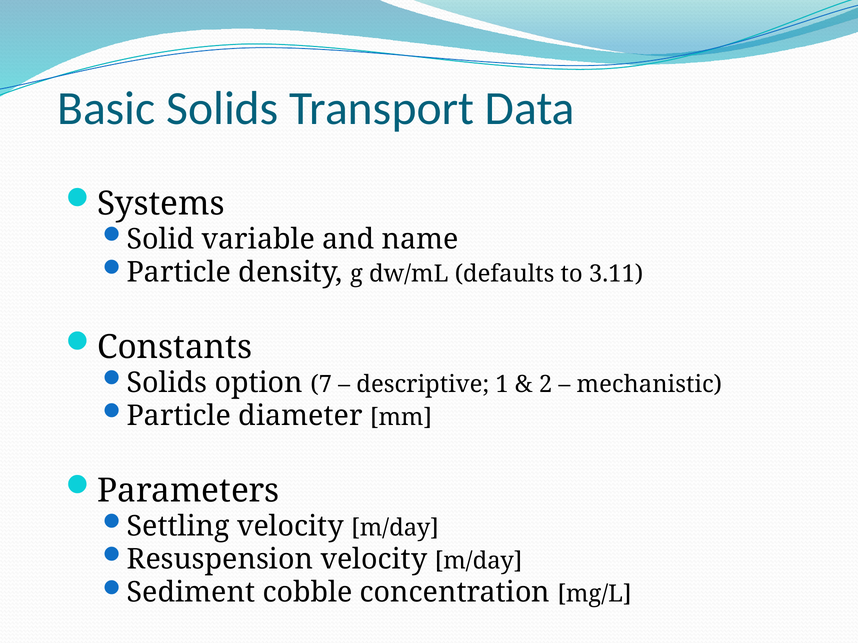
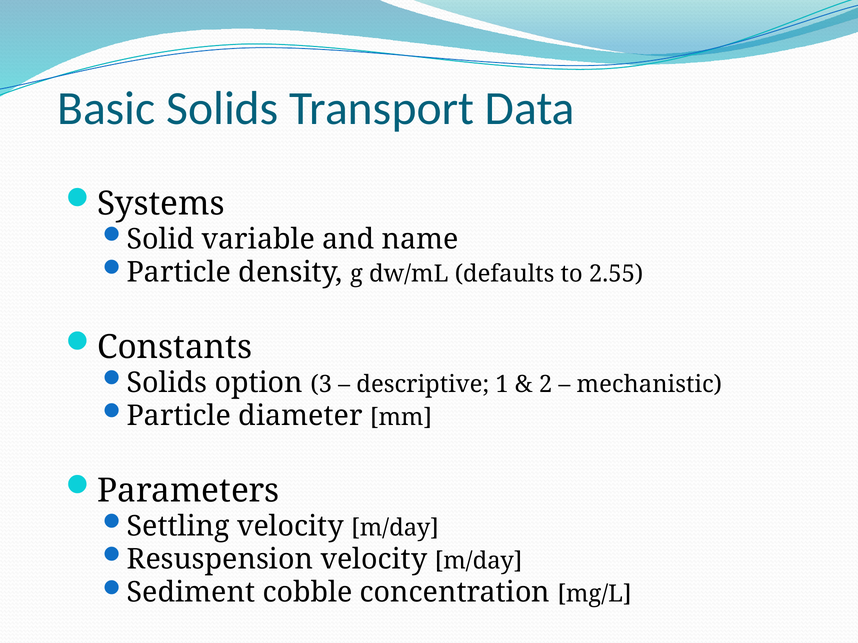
3.11: 3.11 -> 2.55 (616, 274)
7: 7 -> 3 (321, 385)
